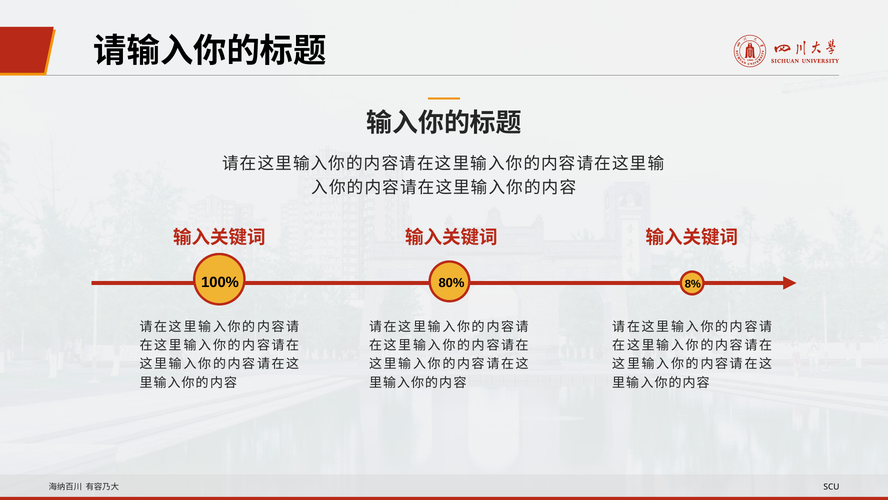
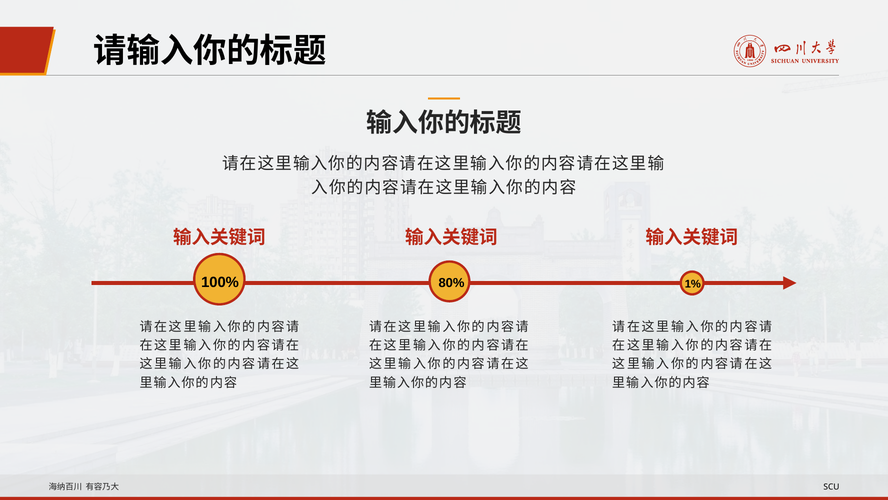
8%: 8% -> 1% (693, 284)
